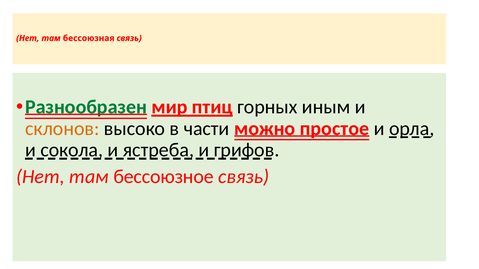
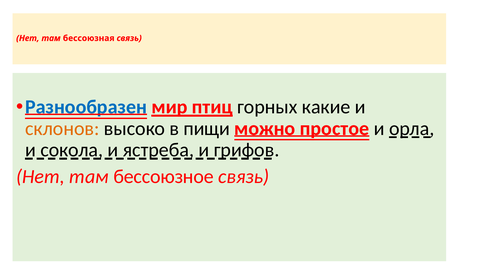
Разнообразен colour: green -> blue (86, 107)
иным: иным -> какие (326, 107)
части: части -> пищи (207, 129)
